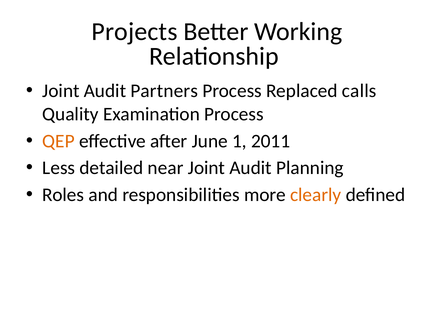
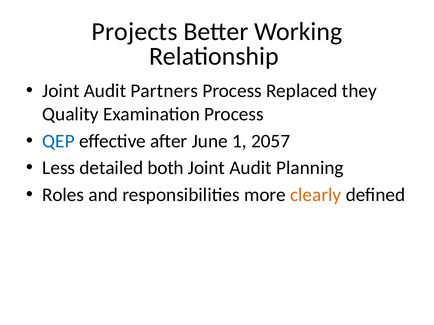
calls: calls -> they (359, 91)
QEP colour: orange -> blue (58, 141)
2011: 2011 -> 2057 (271, 141)
near: near -> both (166, 168)
